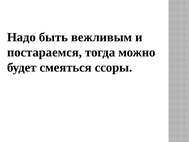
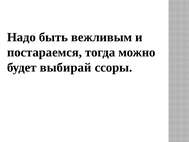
смеяться: смеяться -> выбирай (66, 67)
